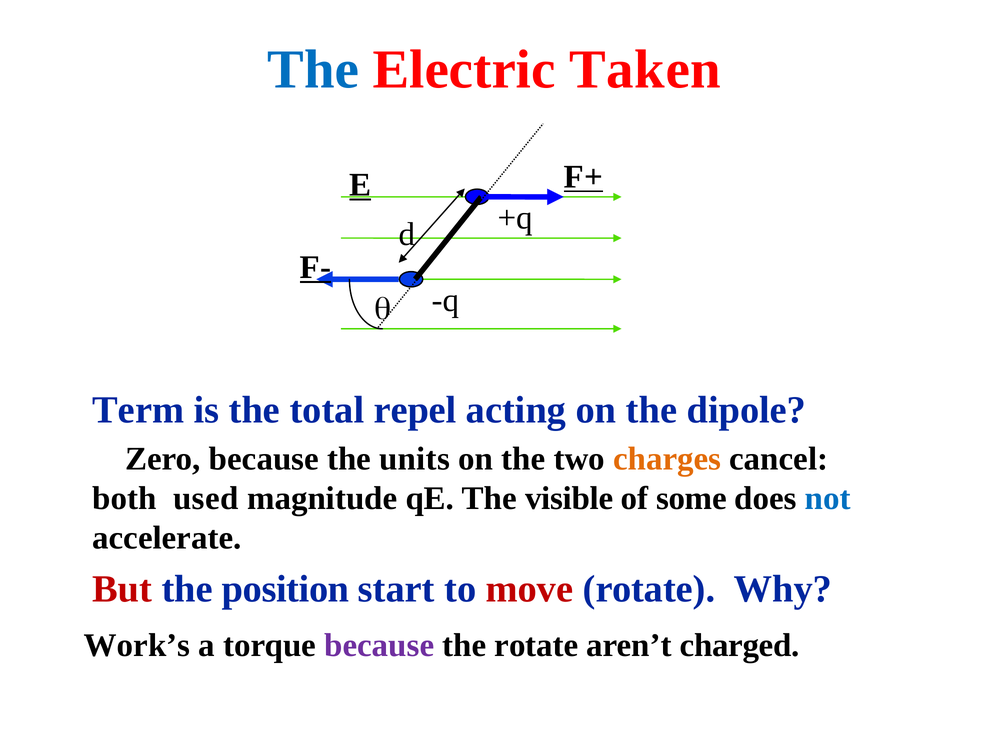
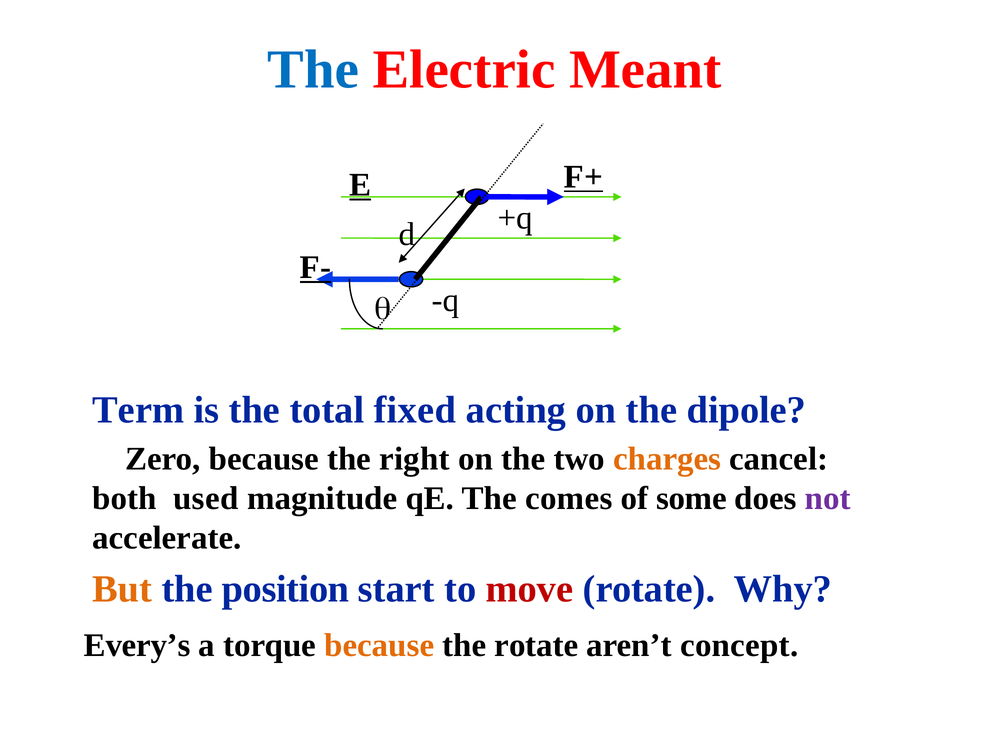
Taken: Taken -> Meant (645, 69)
repel: repel -> fixed (415, 410)
units: units -> right (415, 459)
visible: visible -> comes (569, 499)
not colour: blue -> purple (828, 499)
But colour: red -> orange (122, 589)
Work’s: Work’s -> Every’s (137, 646)
because colour: purple -> orange (379, 646)
charged: charged -> concept (739, 646)
